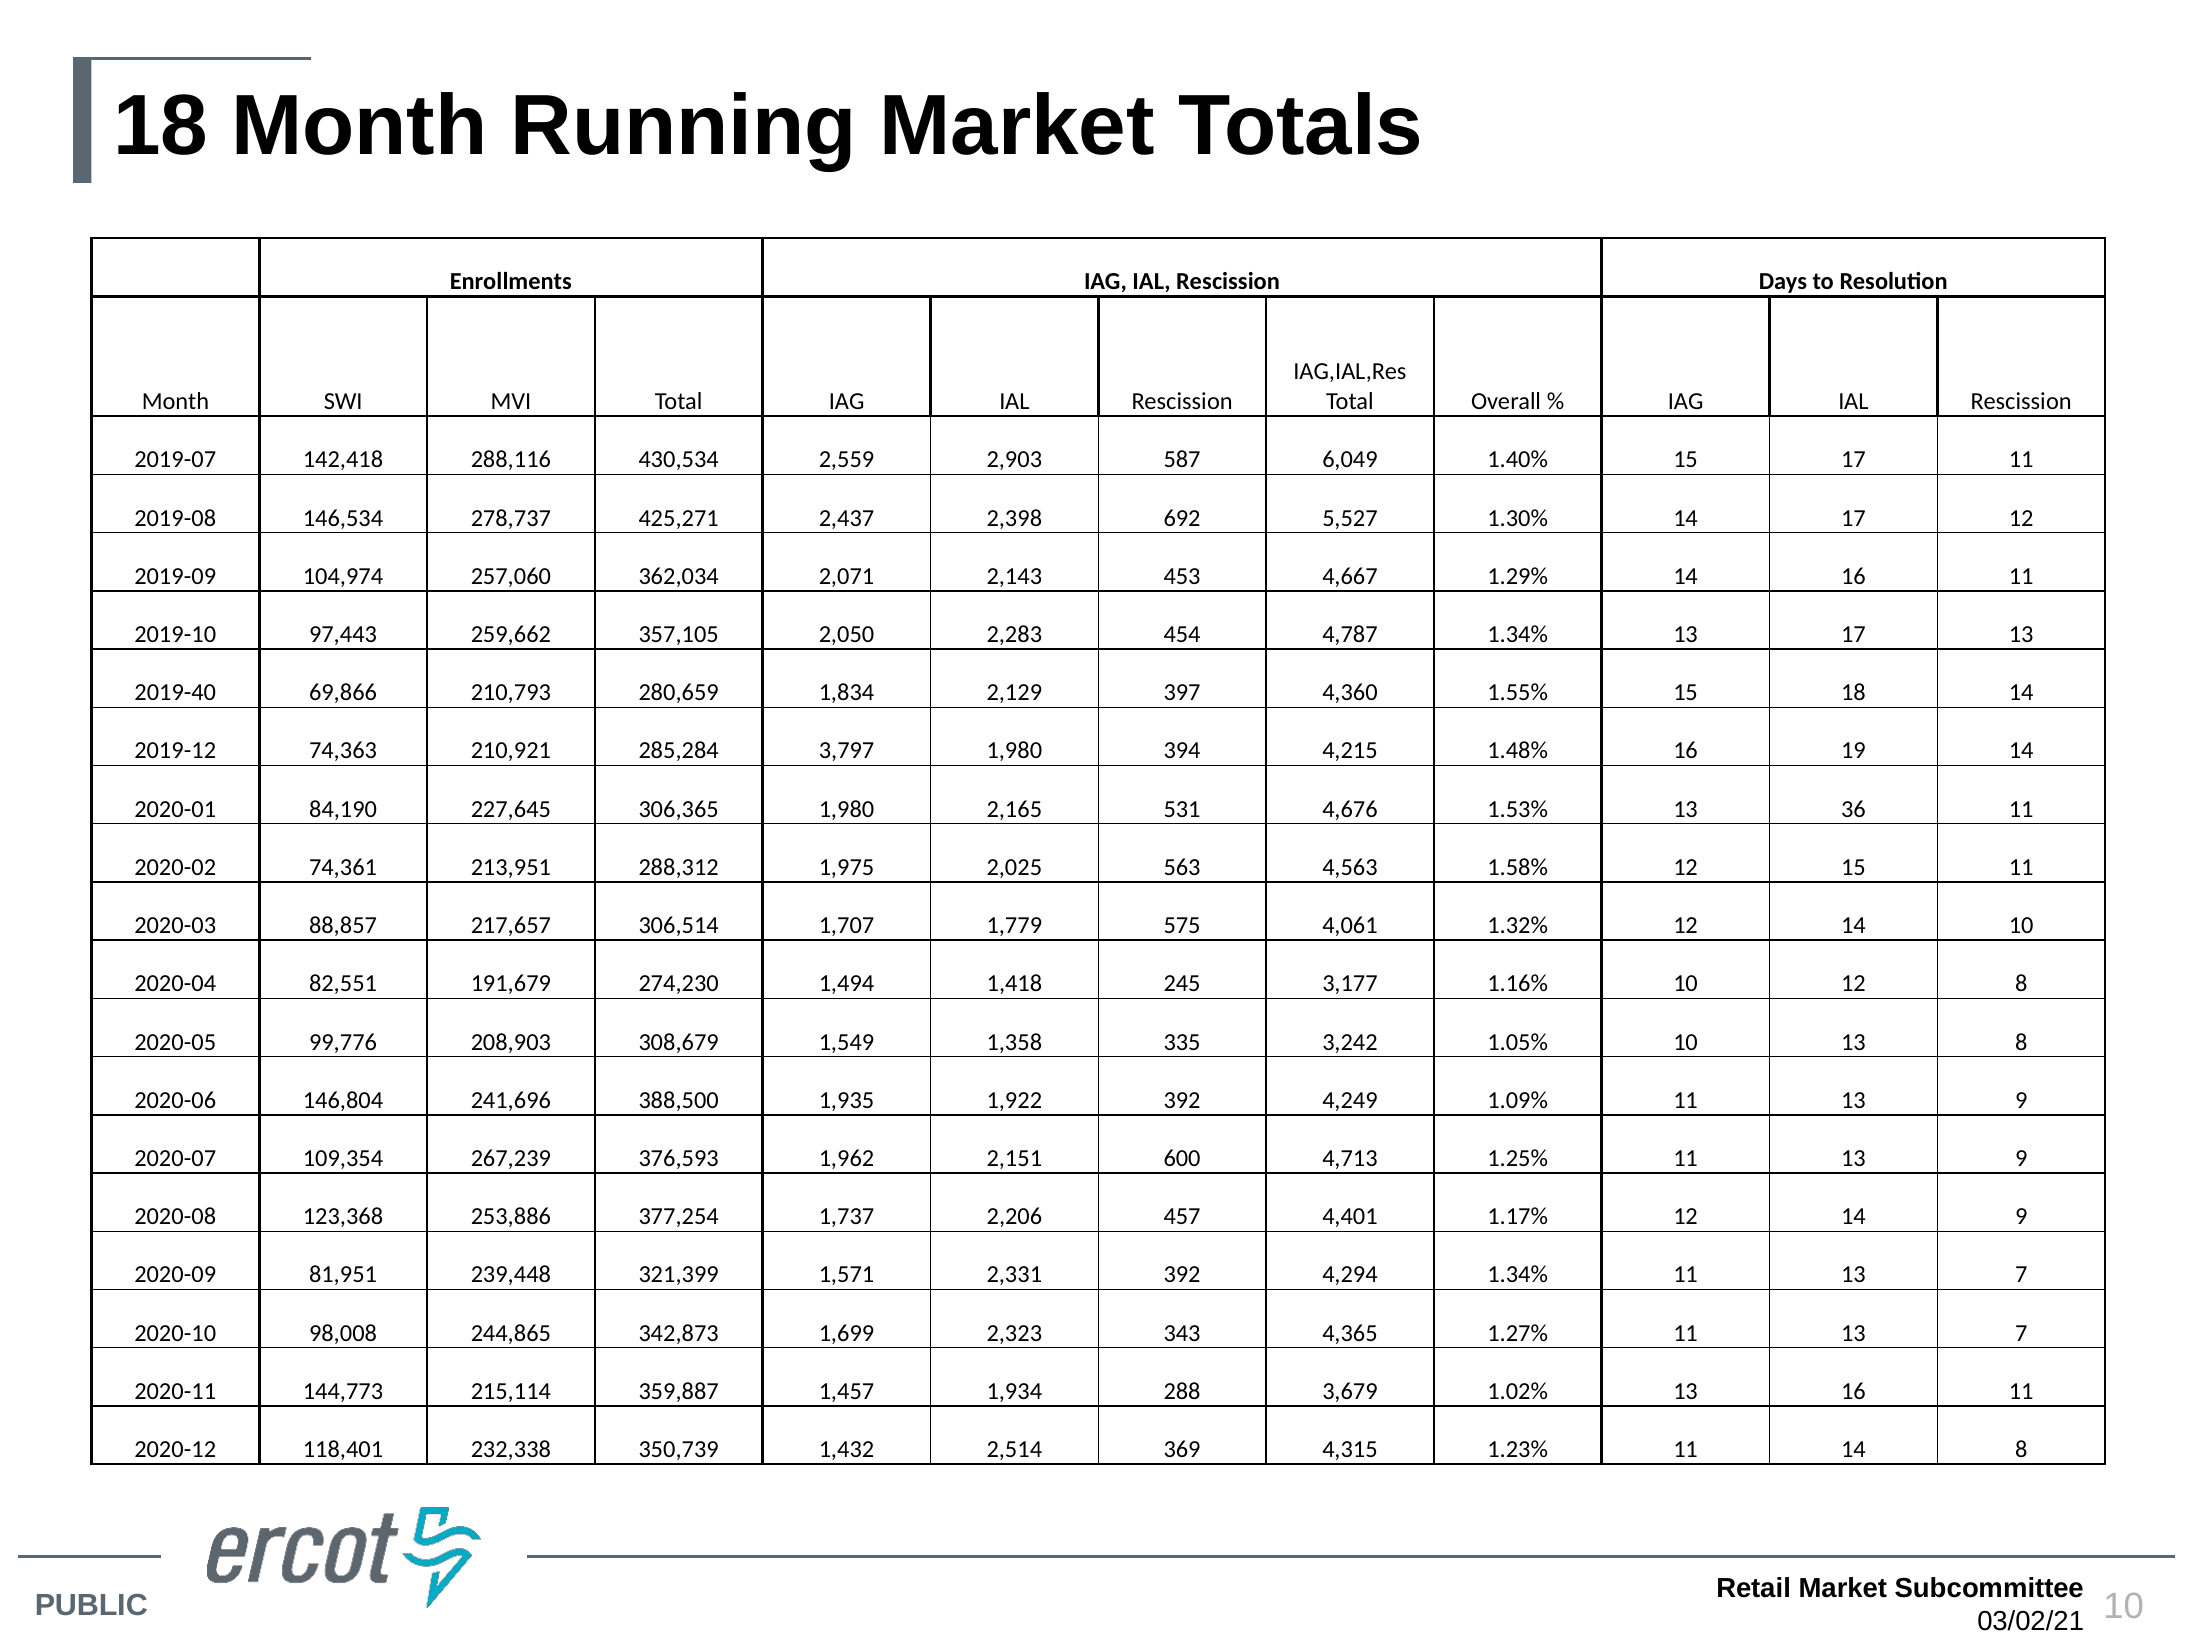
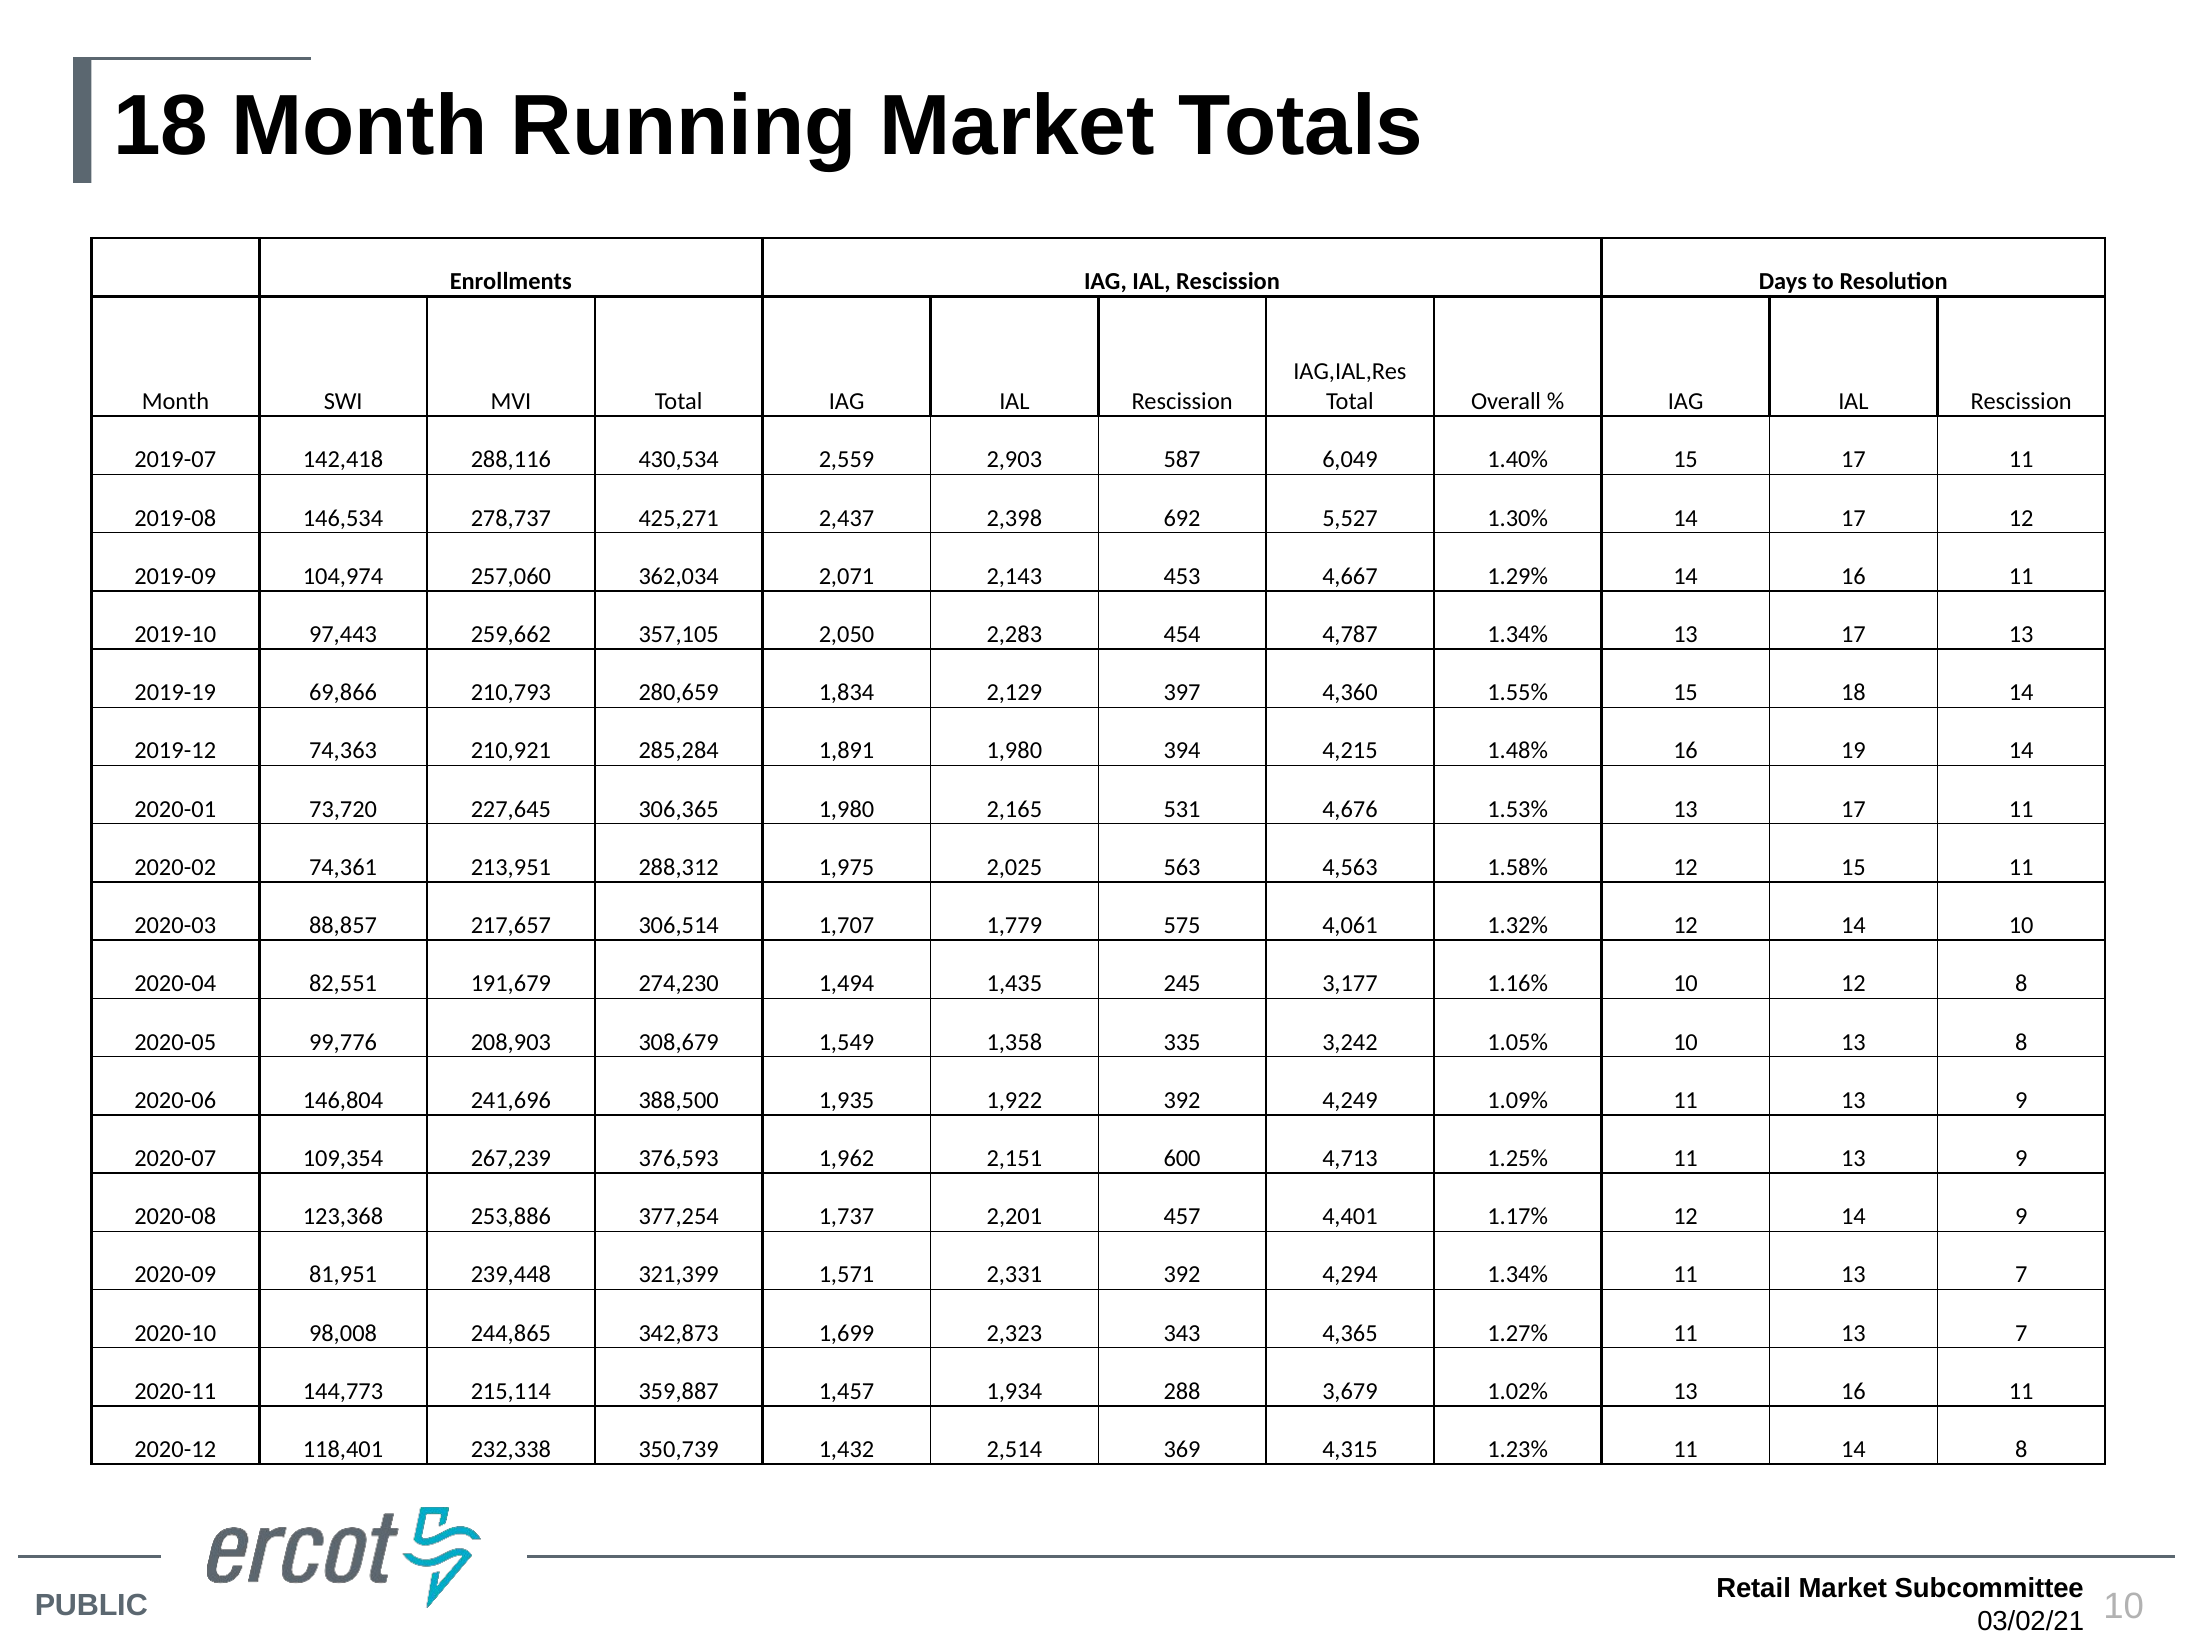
2019-40: 2019-40 -> 2019-19 (175, 693)
3,797: 3,797 -> 1,891 (847, 751)
84,190: 84,190 -> 73,720 (343, 809)
1.53% 13 36: 36 -> 17 (1853, 809)
1,418: 1,418 -> 1,435 (1014, 984)
2,206: 2,206 -> 2,201 (1014, 1216)
